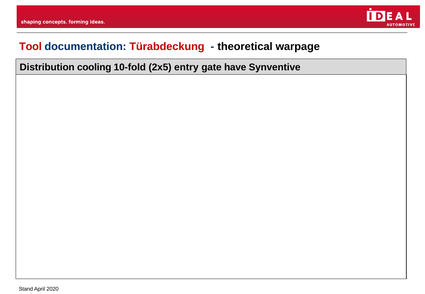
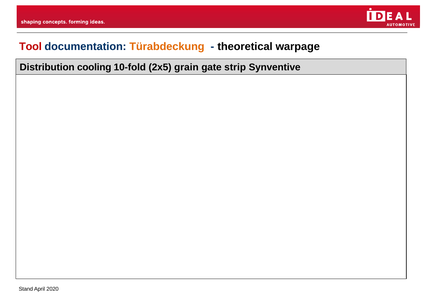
Türabdeckung colour: red -> orange (167, 46)
entry: entry -> grain (186, 67)
have: have -> strip (235, 67)
